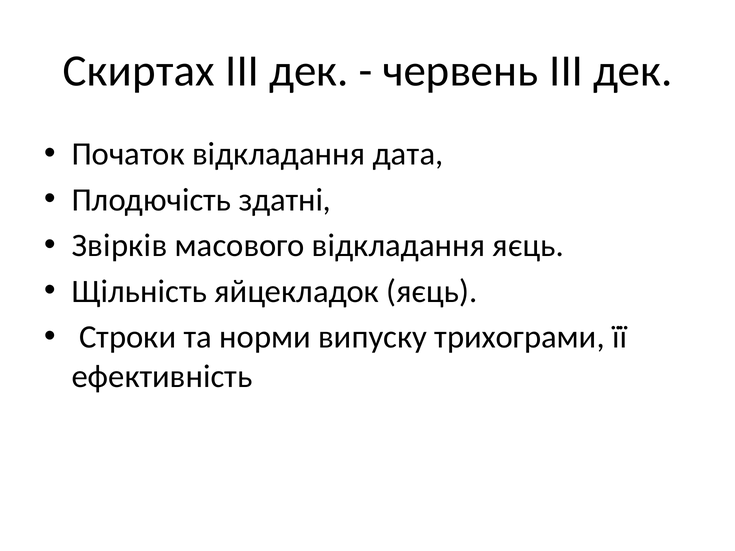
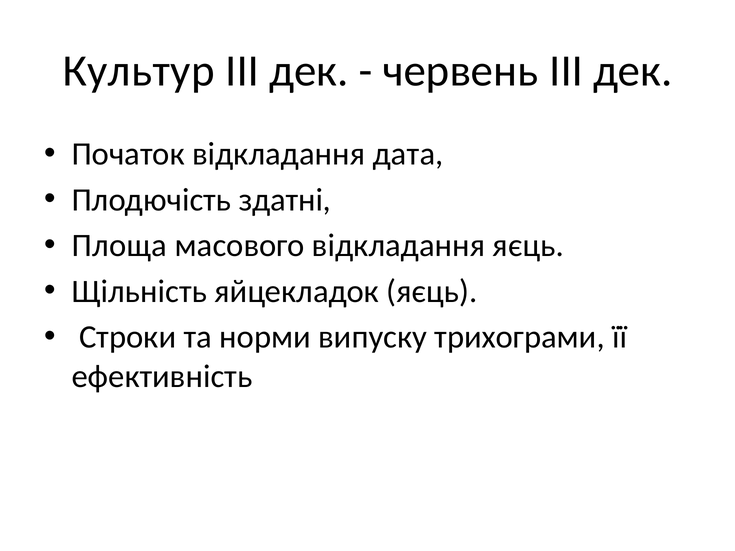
Скиртах: Скиртах -> Культур (139, 71)
Звірків: Звірків -> Площа (119, 246)
